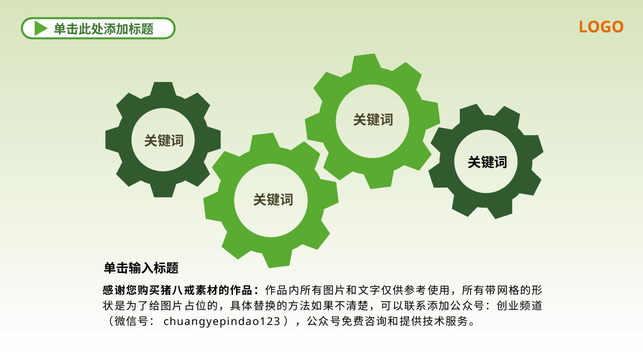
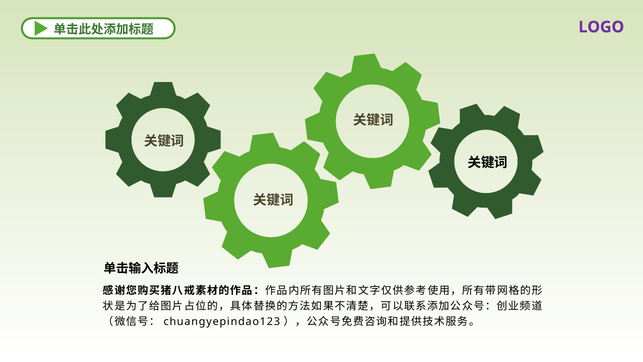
LOGO colour: orange -> purple (601, 27)
